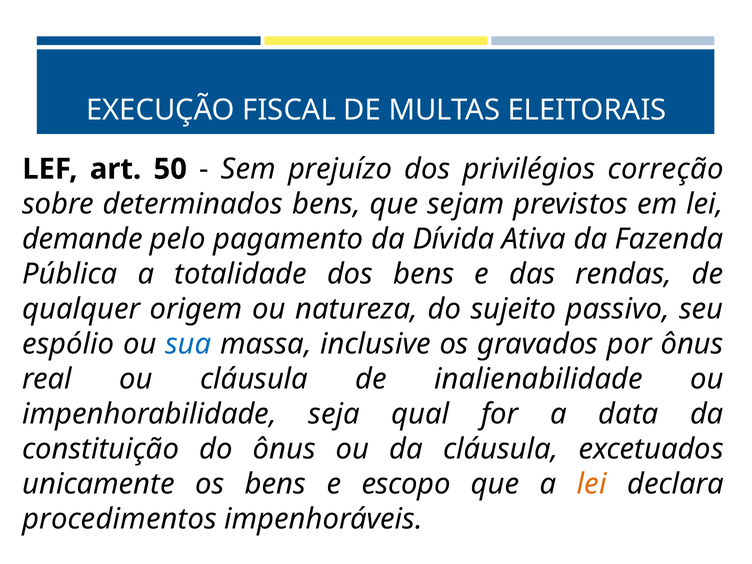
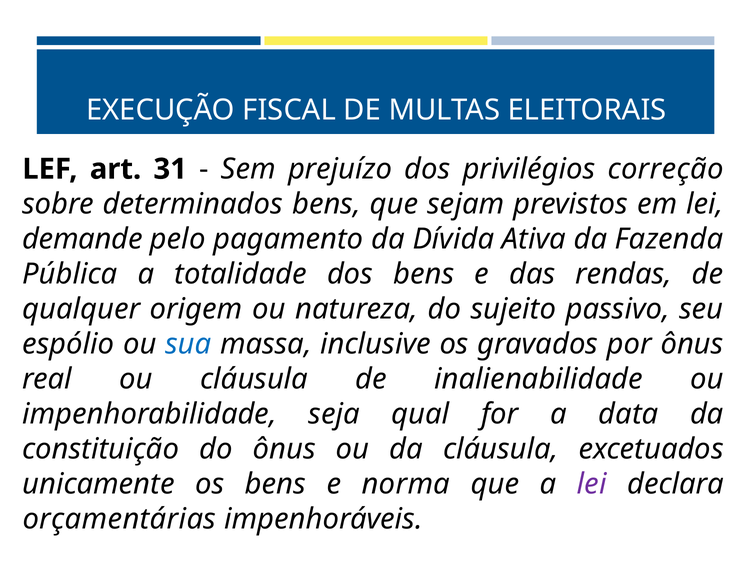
50: 50 -> 31 (170, 169)
escopo: escopo -> norma (406, 484)
lei colour: orange -> purple (592, 484)
procedimentos: procedimentos -> orçamentárias (119, 519)
